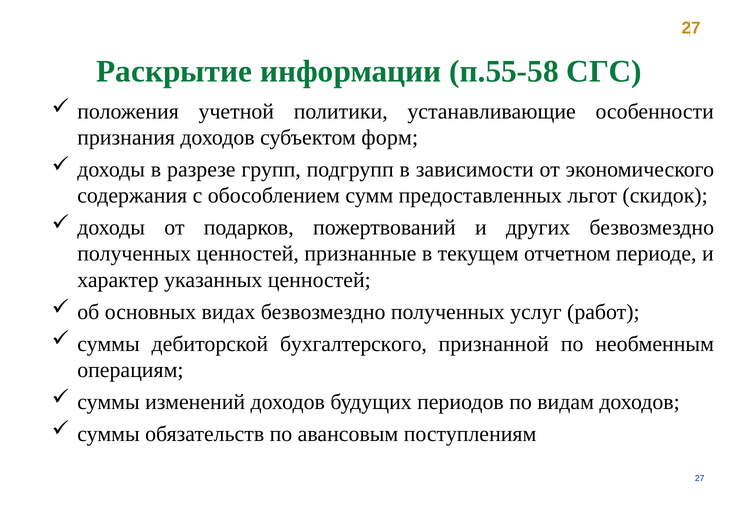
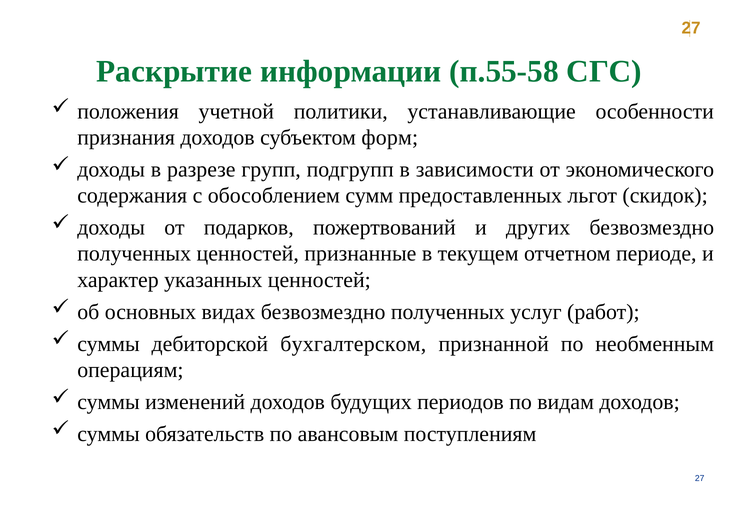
бухгалтерского: бухгалтерского -> бухгалтерском (353, 344)
